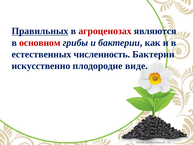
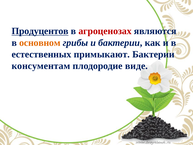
Правильных: Правильных -> Продуцентов (40, 31)
основном colour: red -> orange (40, 43)
численность: численность -> примыкают (102, 54)
искусственно: искусственно -> консументам (41, 66)
